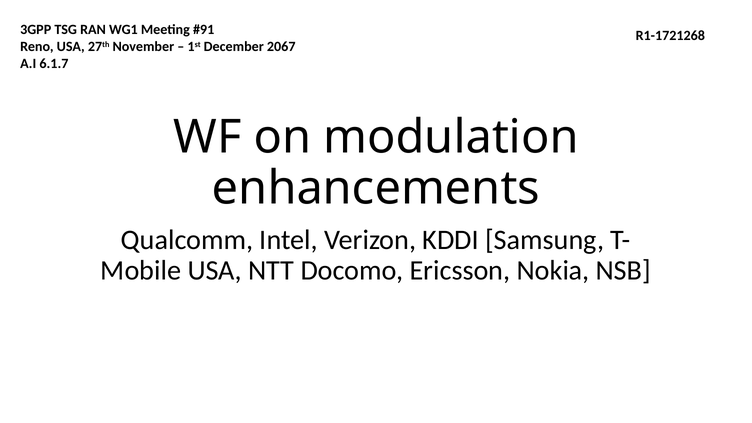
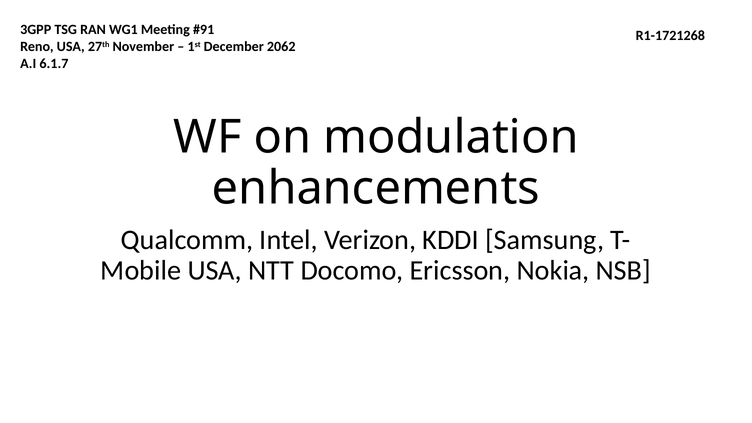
2067: 2067 -> 2062 (281, 47)
